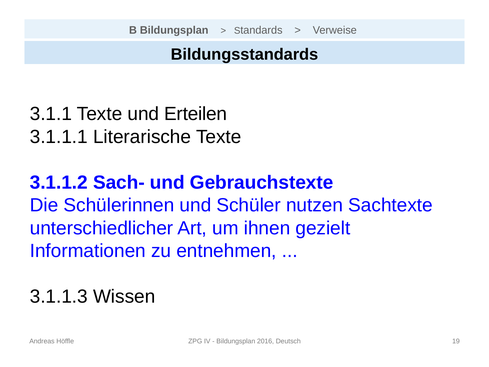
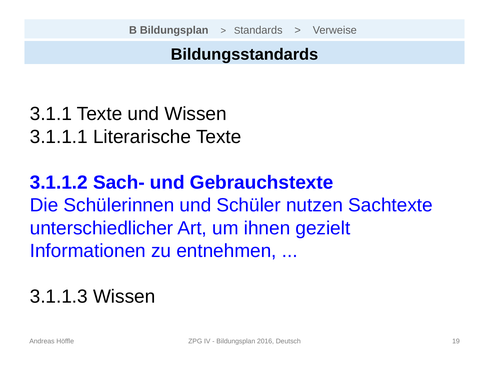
und Erteilen: Erteilen -> Wissen (196, 114)
